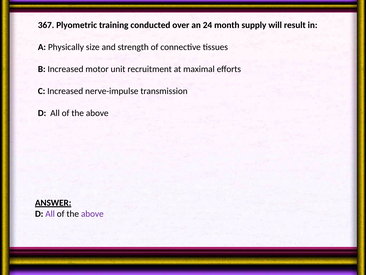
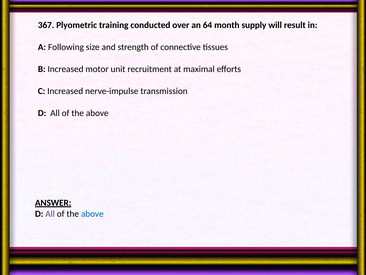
24: 24 -> 64 (207, 25)
Physically: Physically -> Following (66, 47)
above colour: purple -> blue (92, 213)
